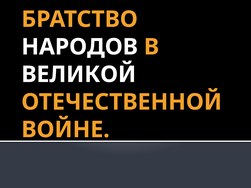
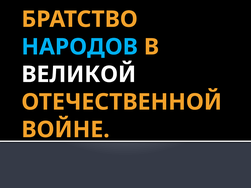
НАРОДОВ colour: white -> light blue (80, 47)
